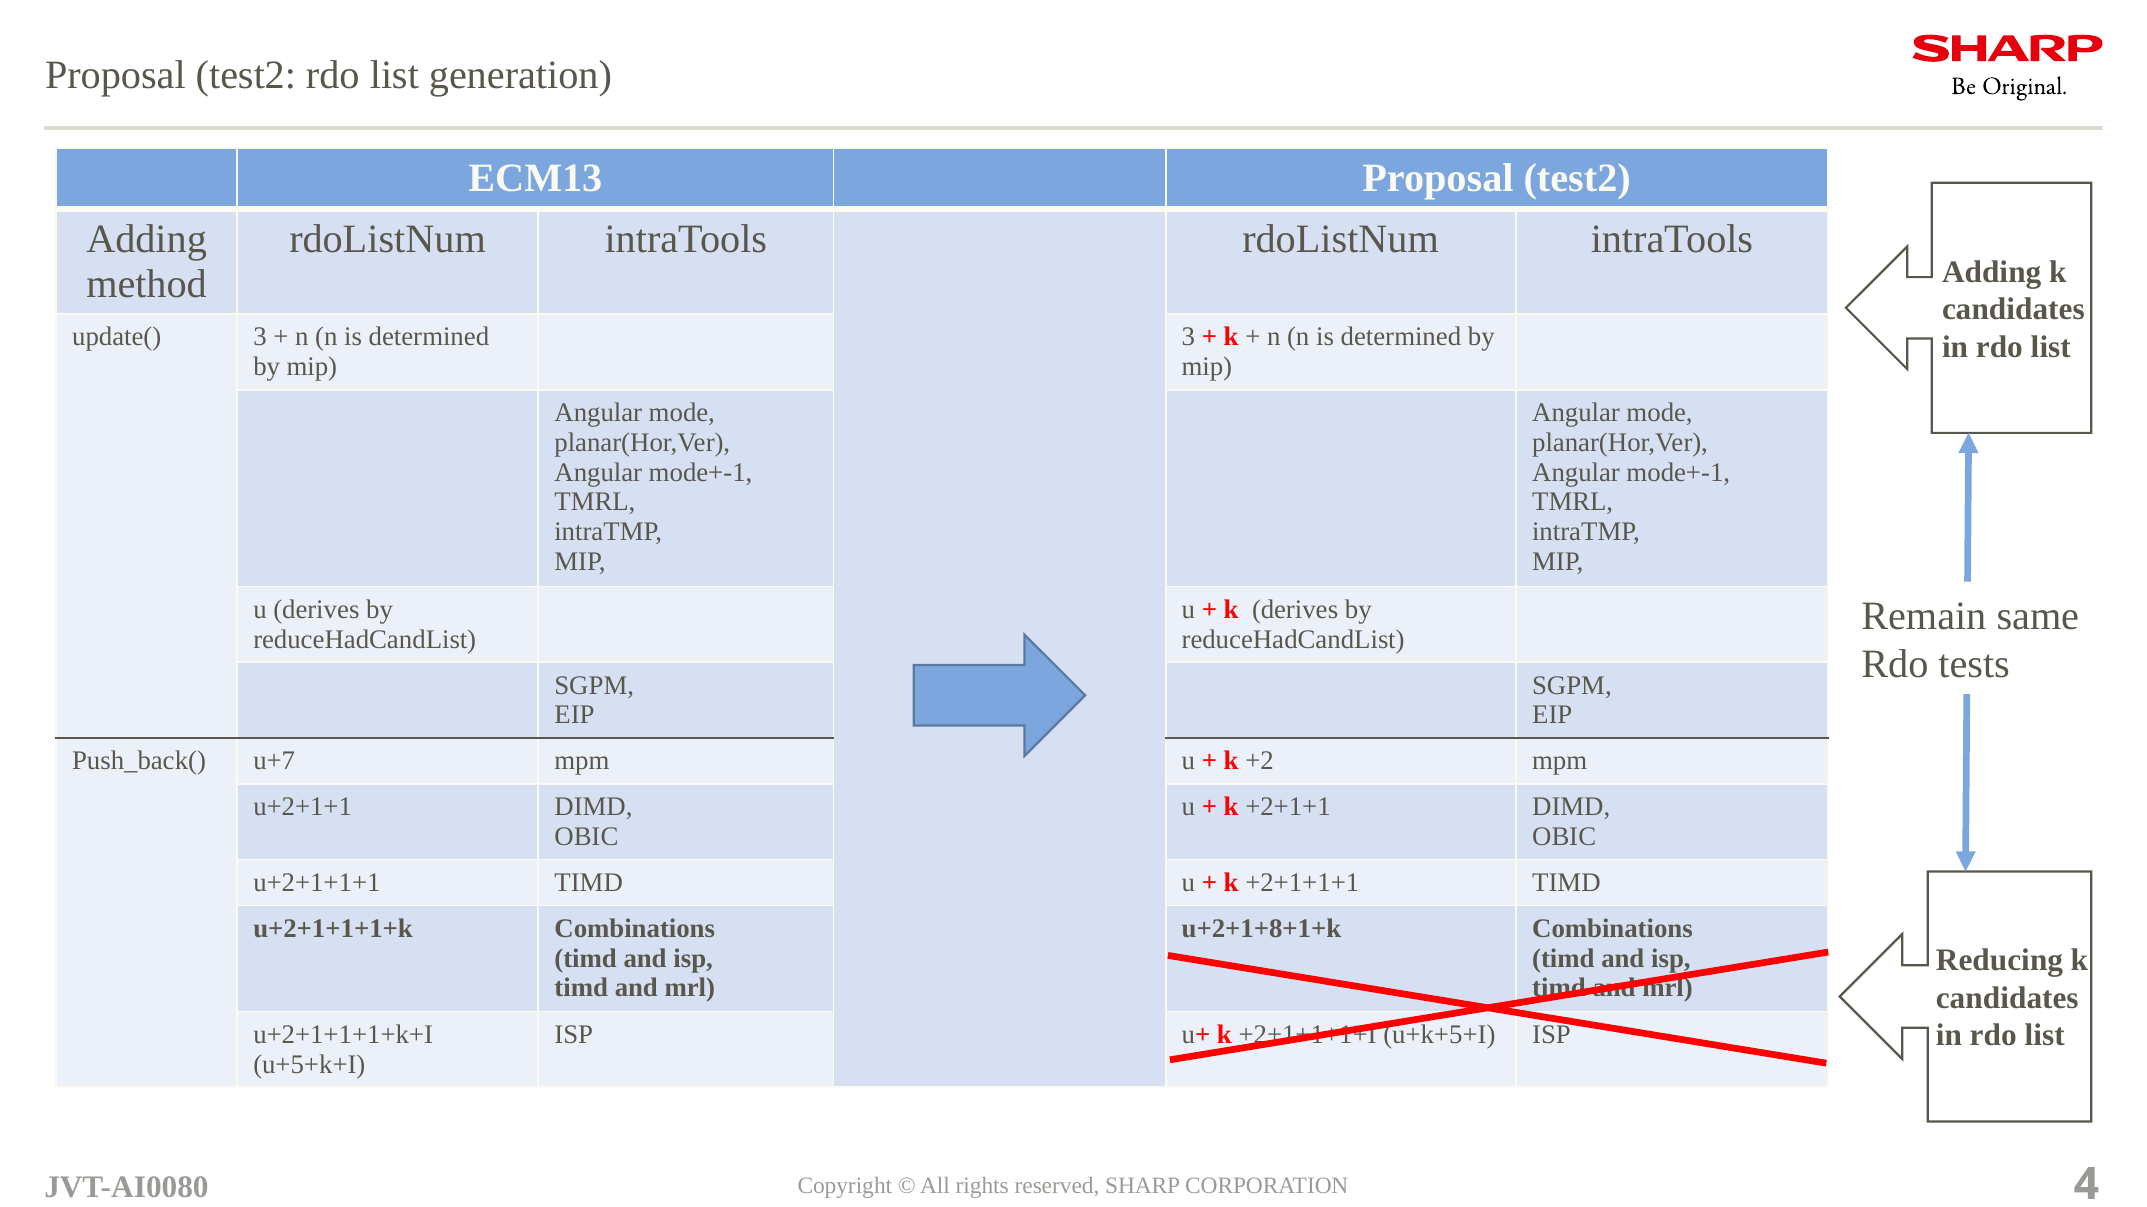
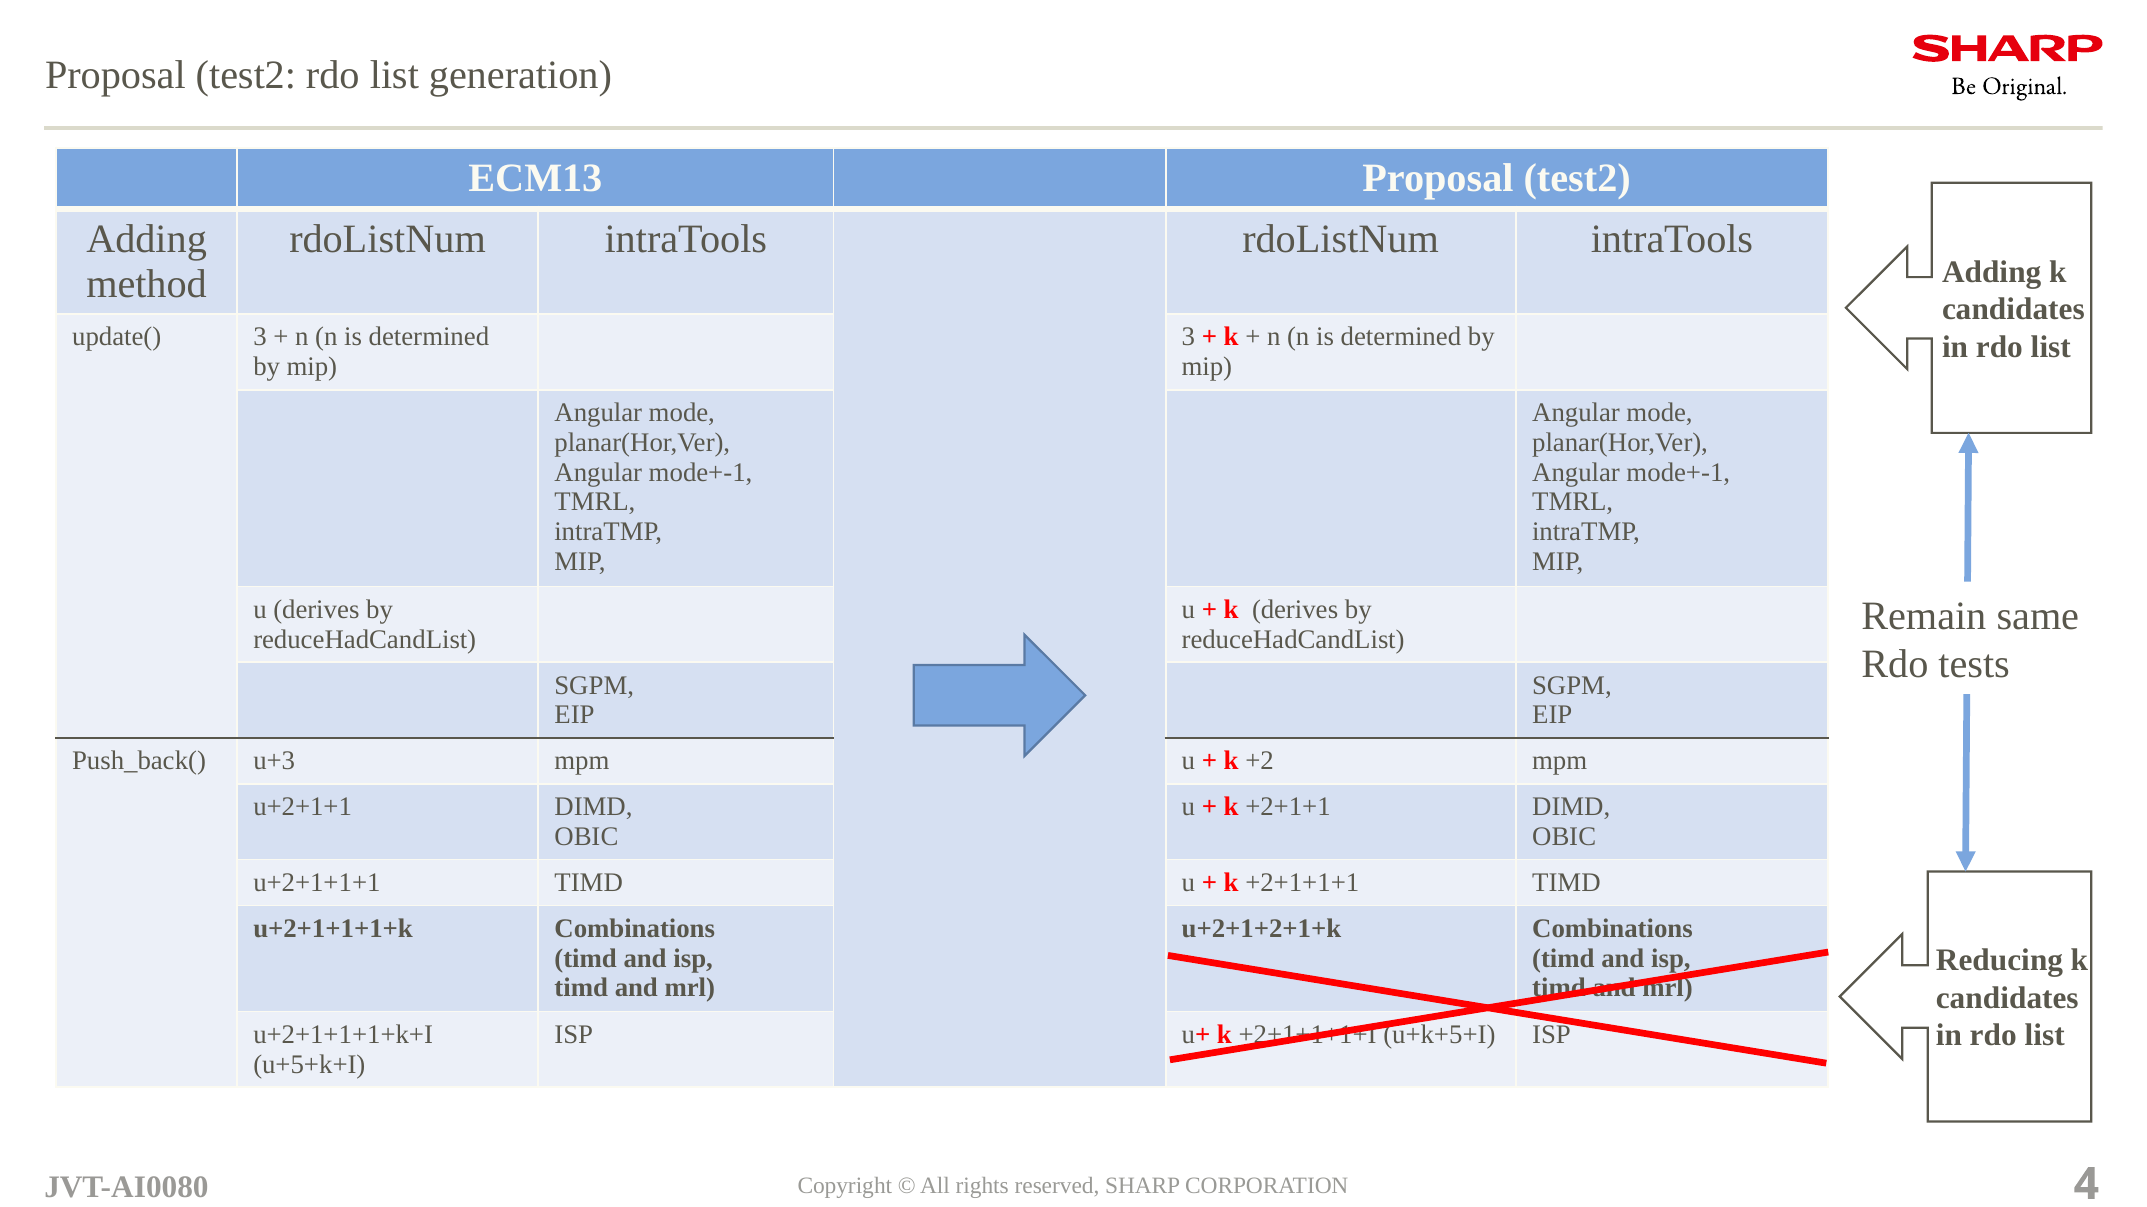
u+7: u+7 -> u+3 (274, 761)
u+2+1+8+1+k: u+2+1+8+1+k -> u+2+1+2+1+k (1261, 929)
